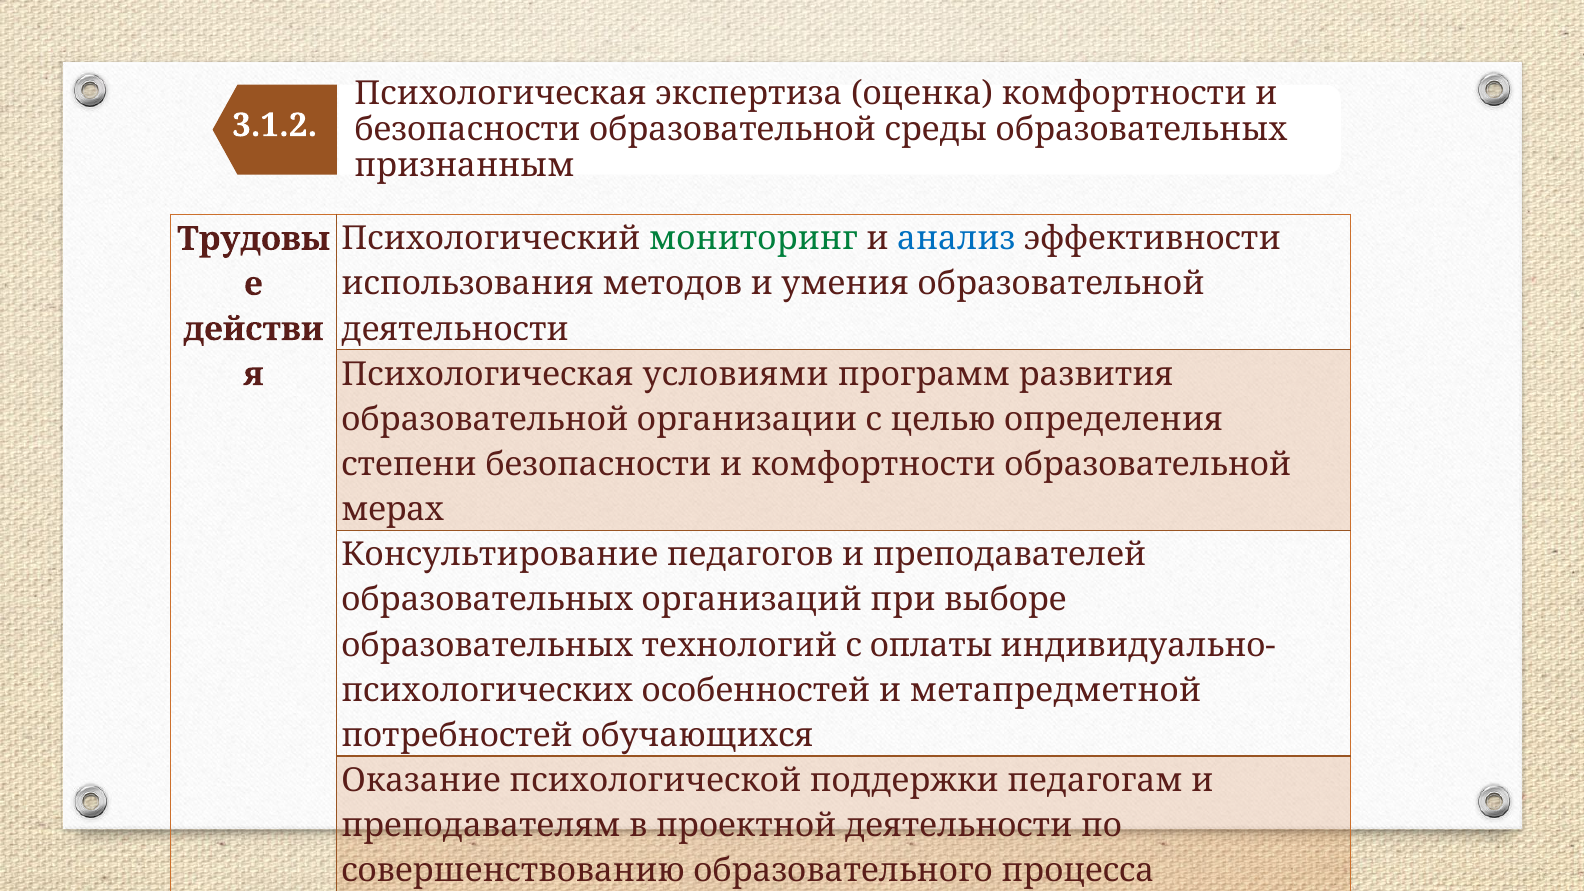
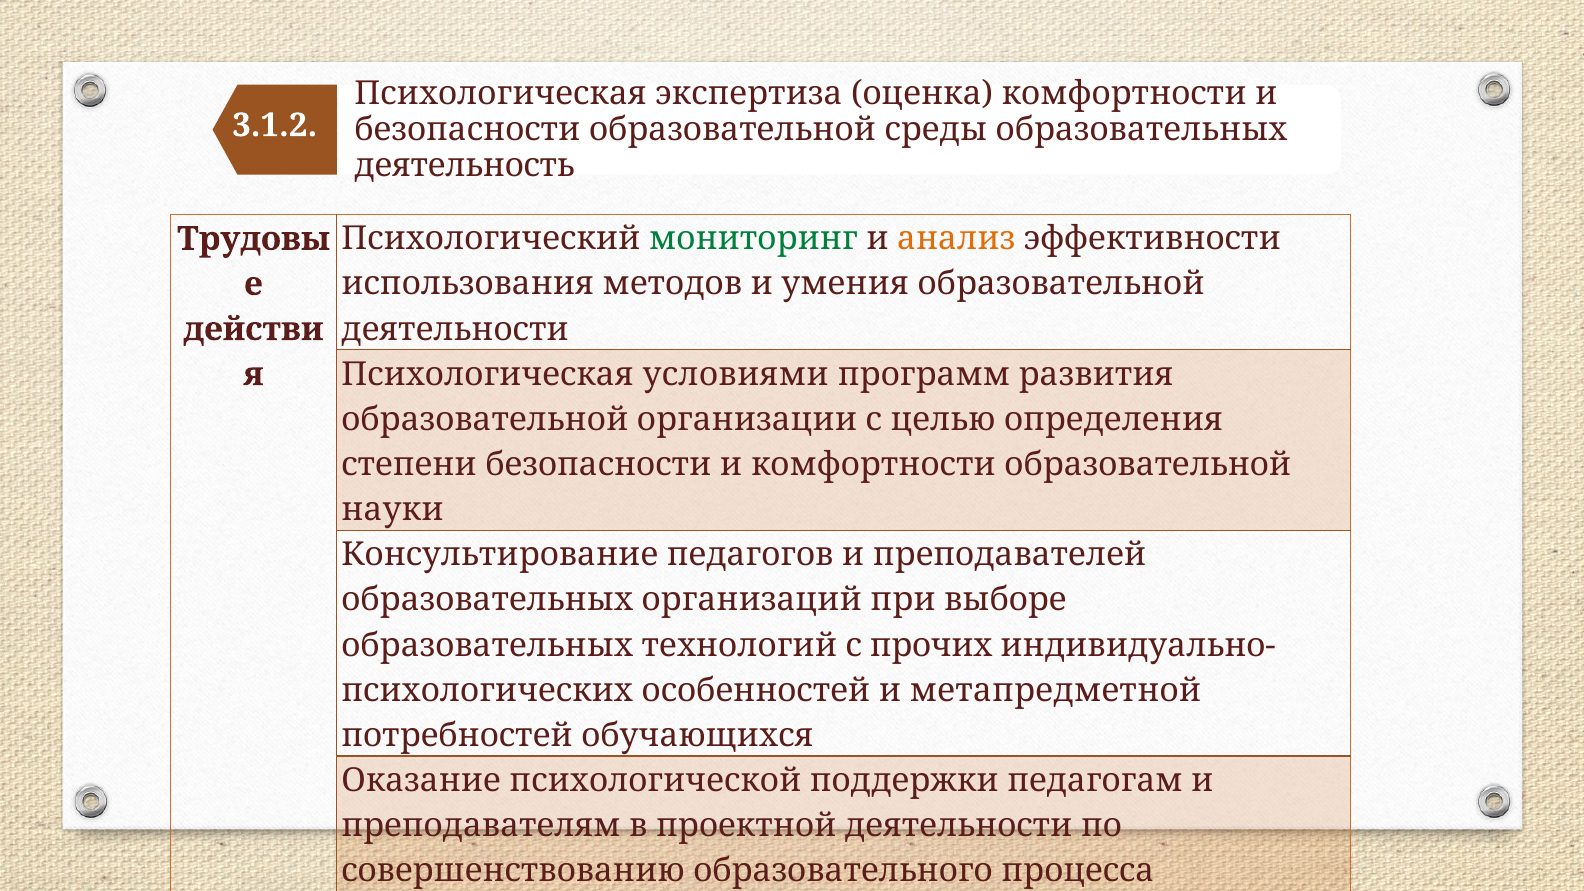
признанным: признанным -> деятельность (465, 165)
анализ colour: blue -> orange (956, 239)
мерах: мерах -> науки (392, 510)
оплаты: оплаты -> прочих (931, 645)
